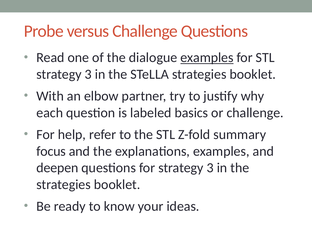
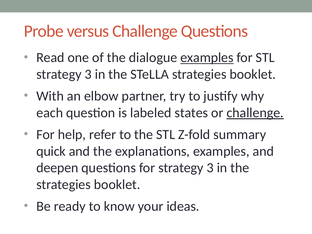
basics: basics -> states (191, 113)
challenge underline: none -> present (255, 113)
focus: focus -> quick (51, 151)
